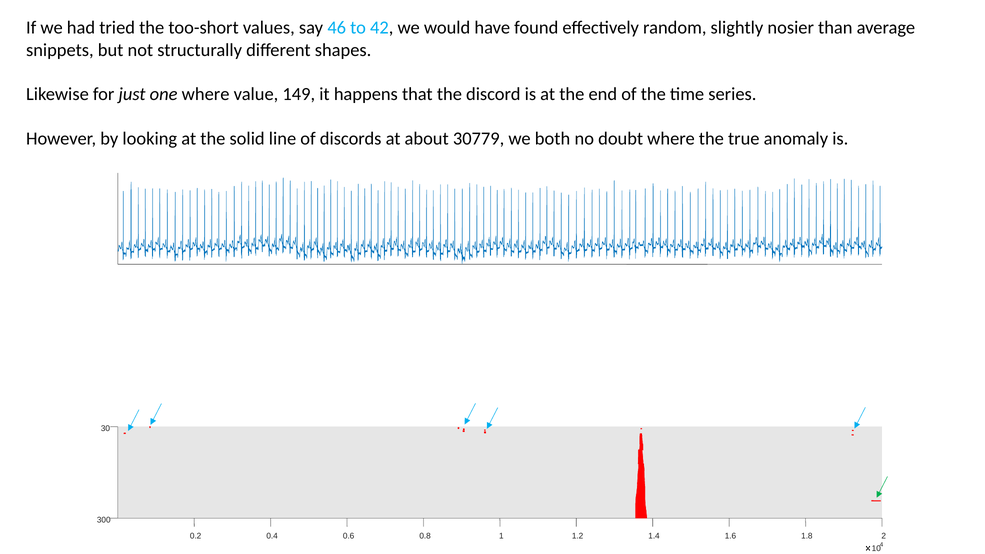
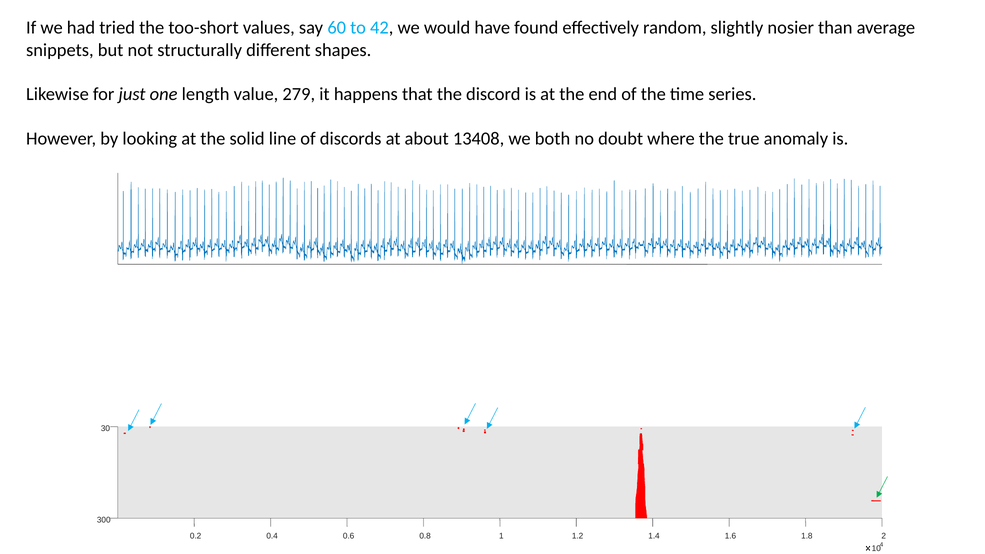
46: 46 -> 60 (337, 28)
one where: where -> length (206, 94)
149: 149 -> 279 (299, 94)
30779: 30779 -> 13408 (479, 139)
